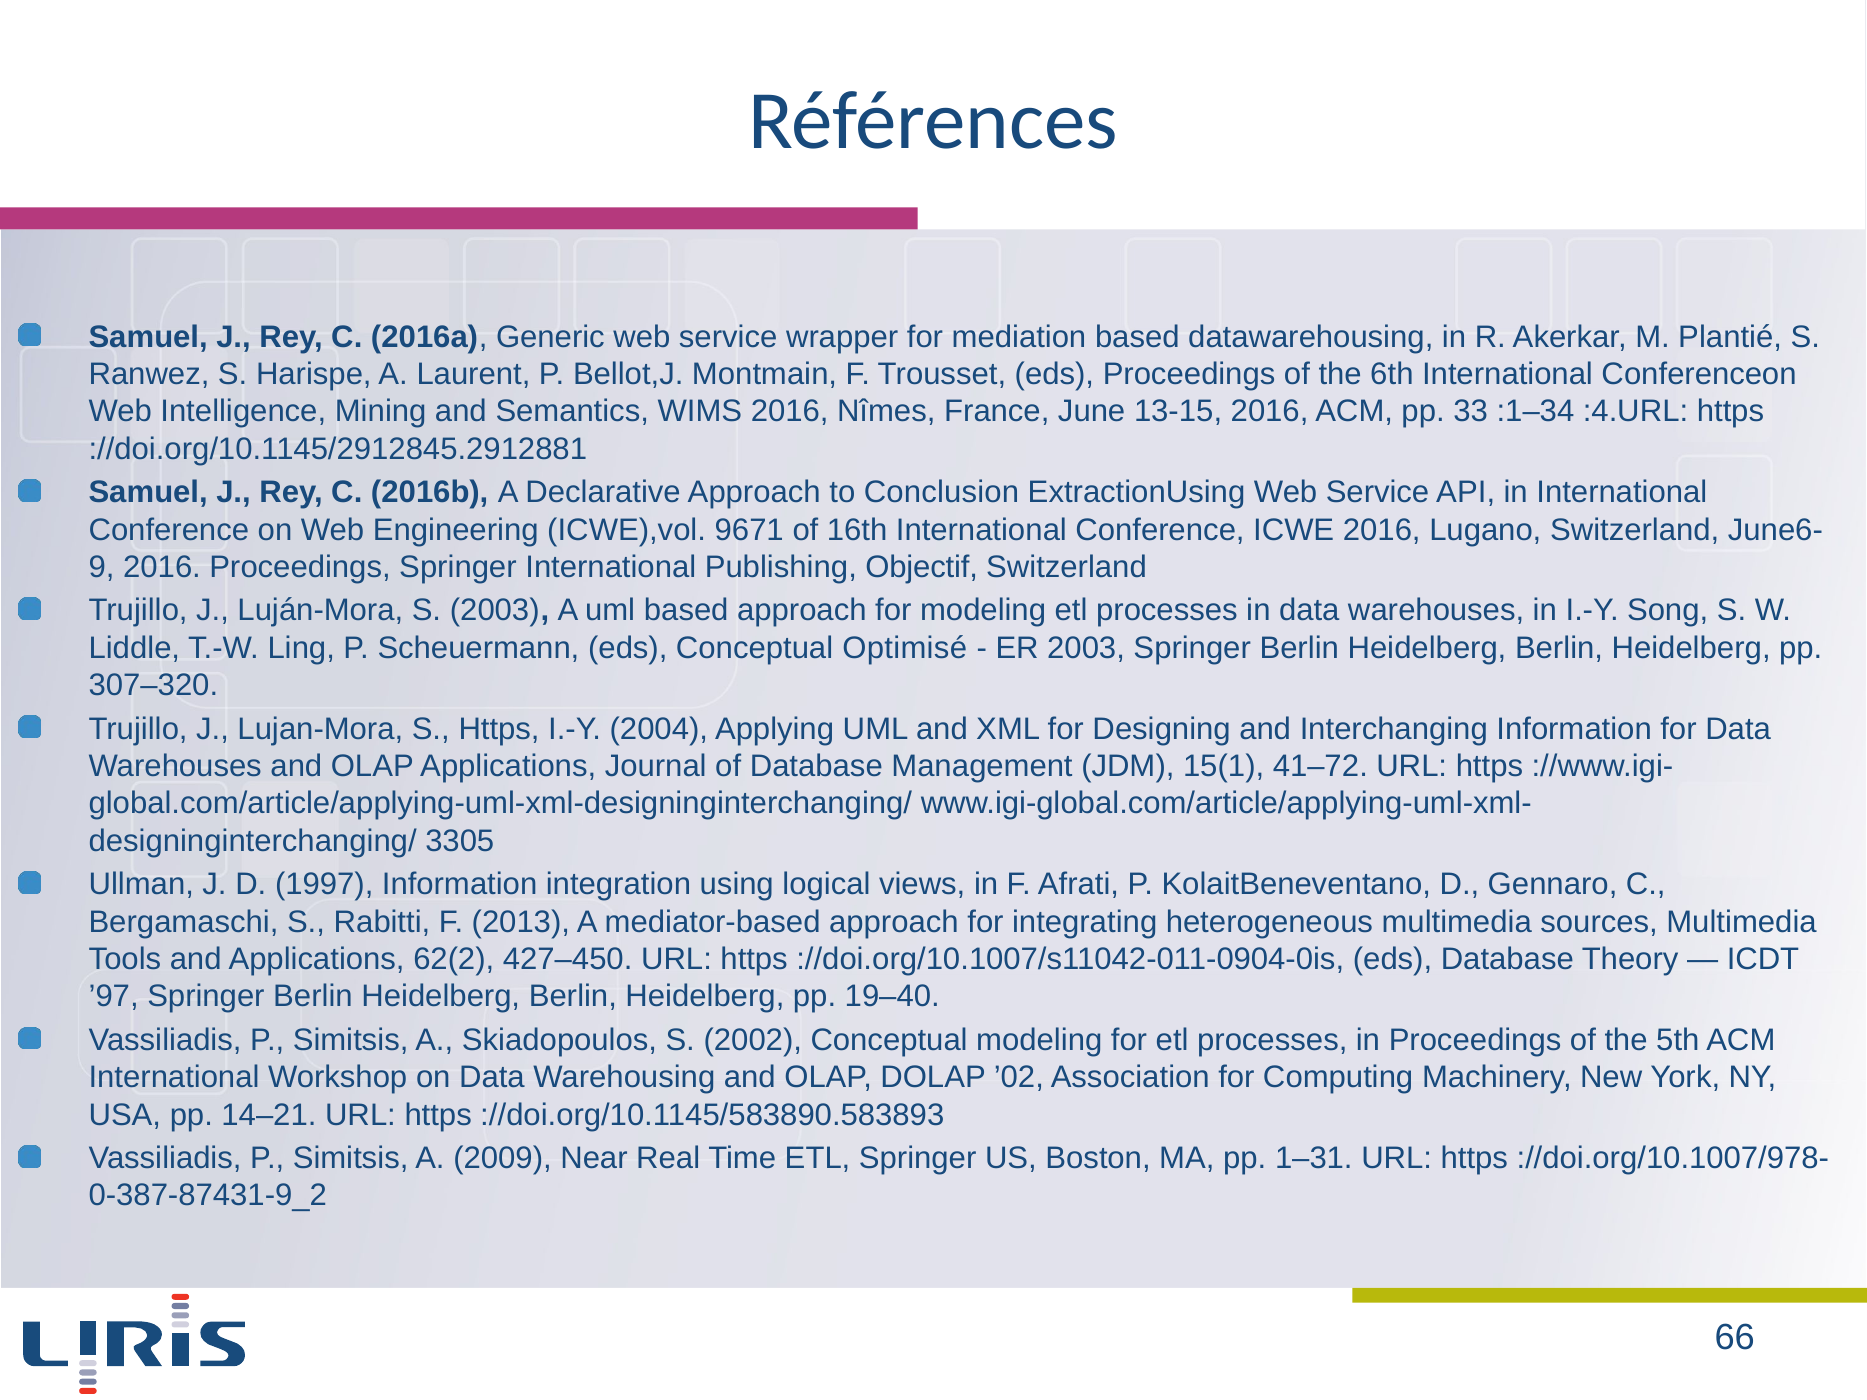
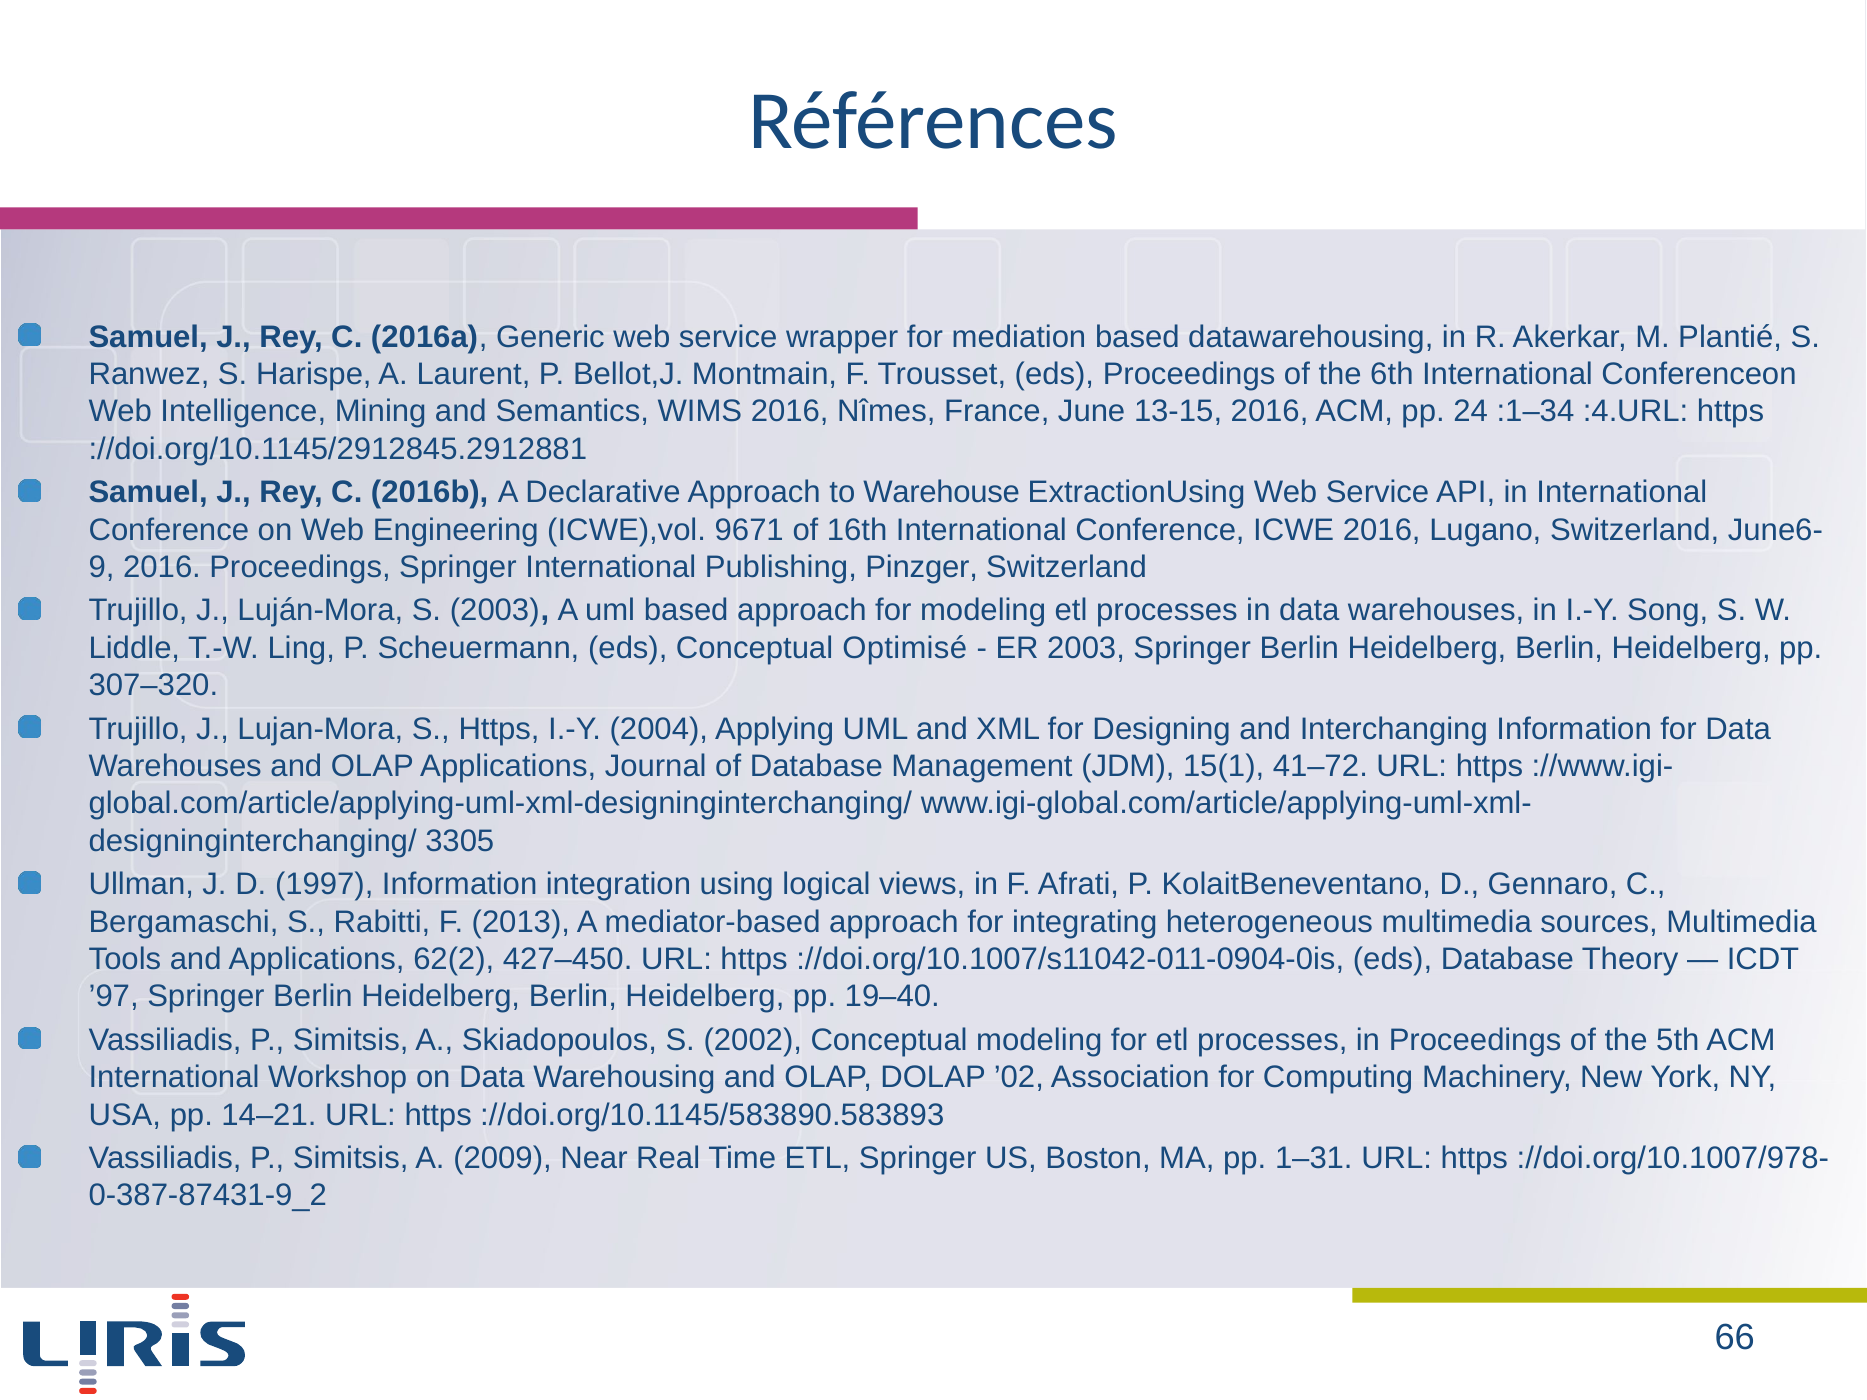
33: 33 -> 24 (1471, 412)
Conclusion: Conclusion -> Warehouse (942, 493)
Objectif: Objectif -> Pinzger (922, 567)
